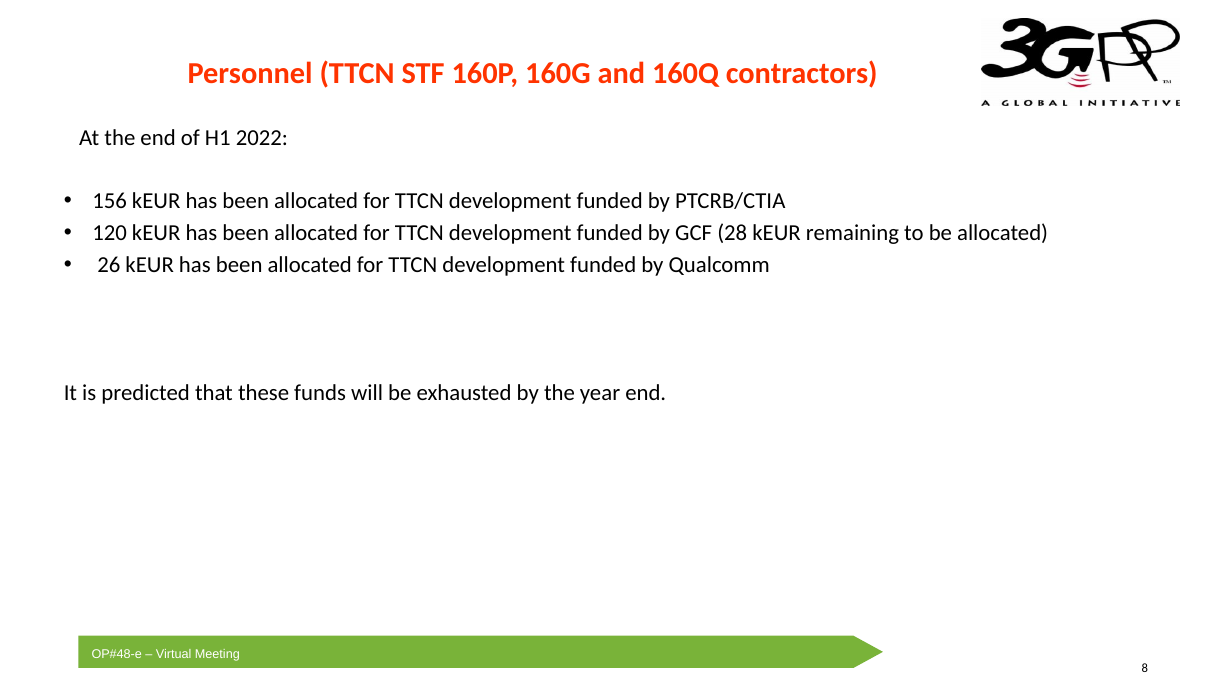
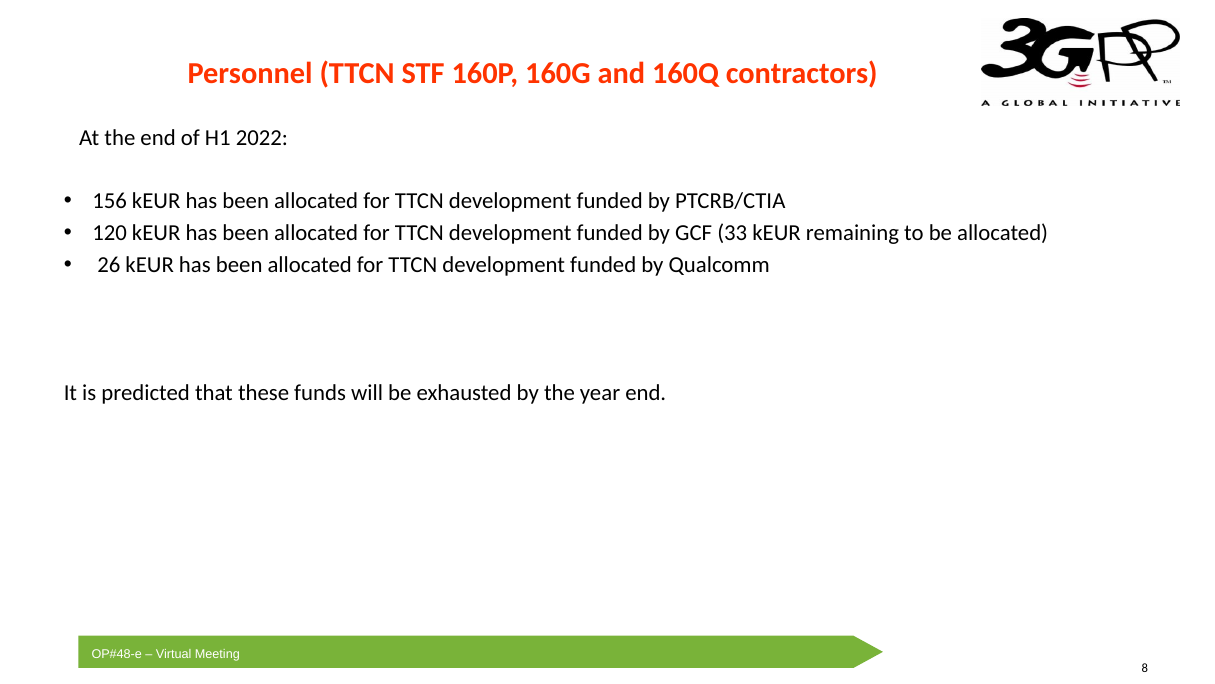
28: 28 -> 33 (732, 233)
